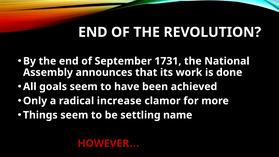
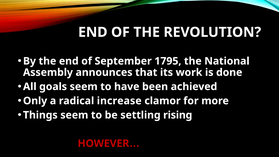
1731: 1731 -> 1795 (168, 61)
name: name -> rising (178, 115)
